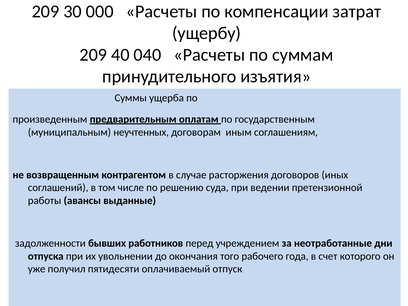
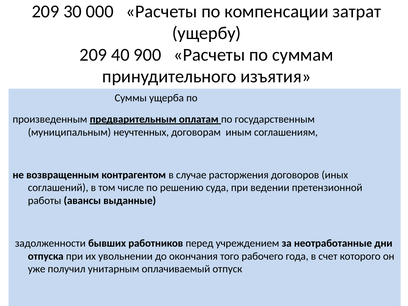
040: 040 -> 900 (147, 55)
пятидесяти: пятидесяти -> унитарным (114, 269)
